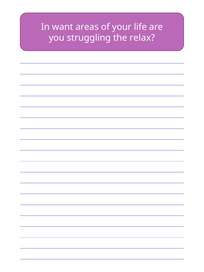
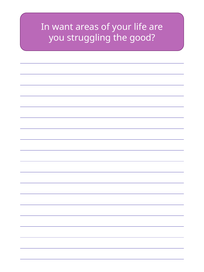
relax: relax -> good (142, 38)
